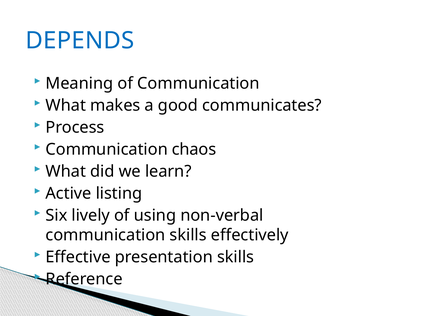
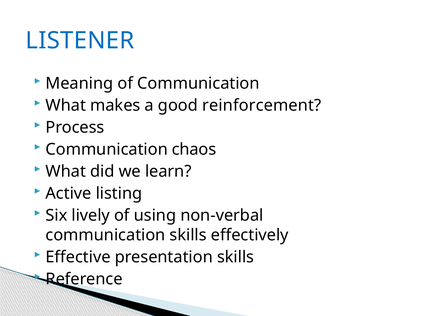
DEPENDS: DEPENDS -> LISTENER (80, 41)
communicates: communicates -> reinforcement (262, 105)
